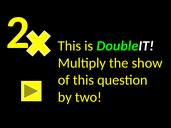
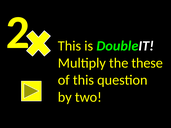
show: show -> these (147, 63)
